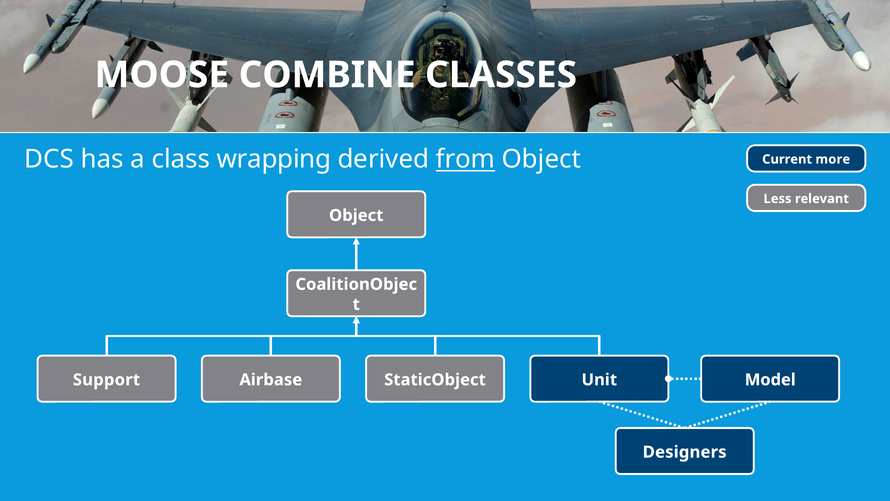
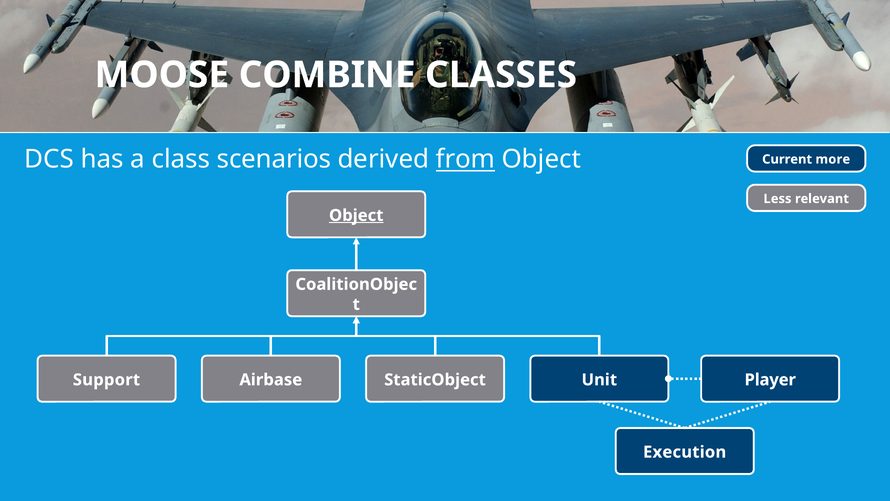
wrapping: wrapping -> scenarios (274, 159)
Object underline: none -> present (356, 215)
Model: Model -> Player (770, 380)
Designers: Designers -> Execution (685, 452)
